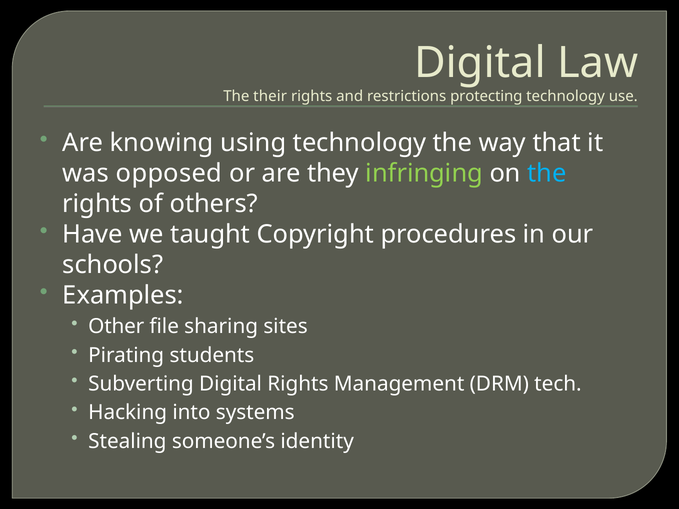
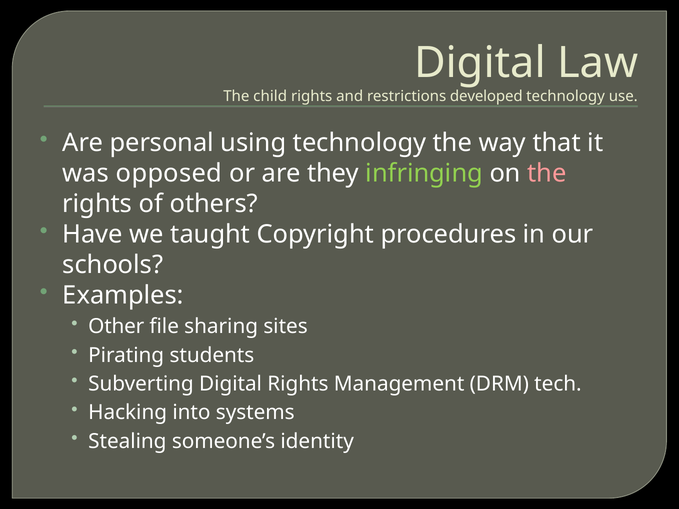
their: their -> child (270, 96)
protecting: protecting -> developed (486, 96)
knowing: knowing -> personal (162, 143)
the colour: light blue -> pink (547, 173)
